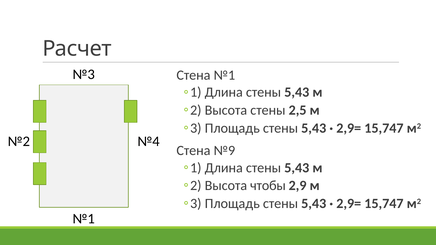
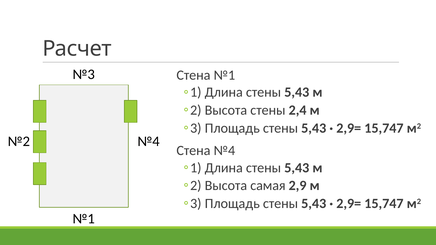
2,5: 2,5 -> 2,4 (298, 110)
Стена №9: №9 -> №4 (224, 151)
чтобы: чтобы -> самая (268, 186)
